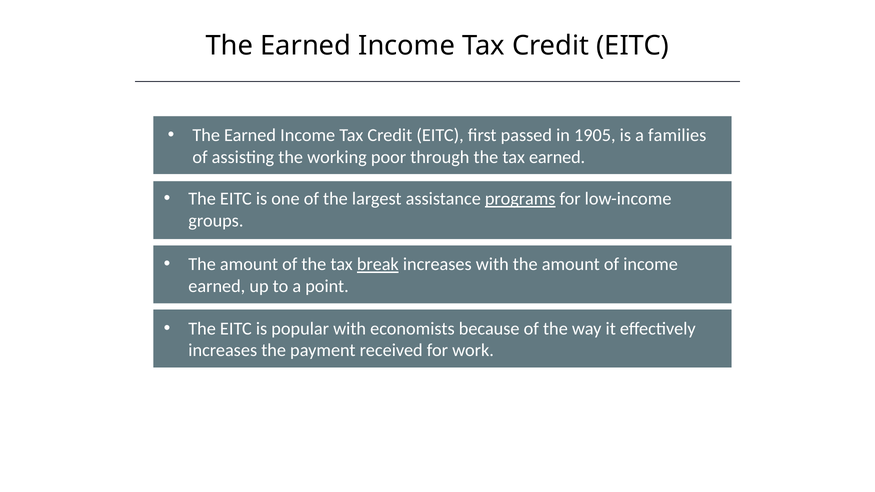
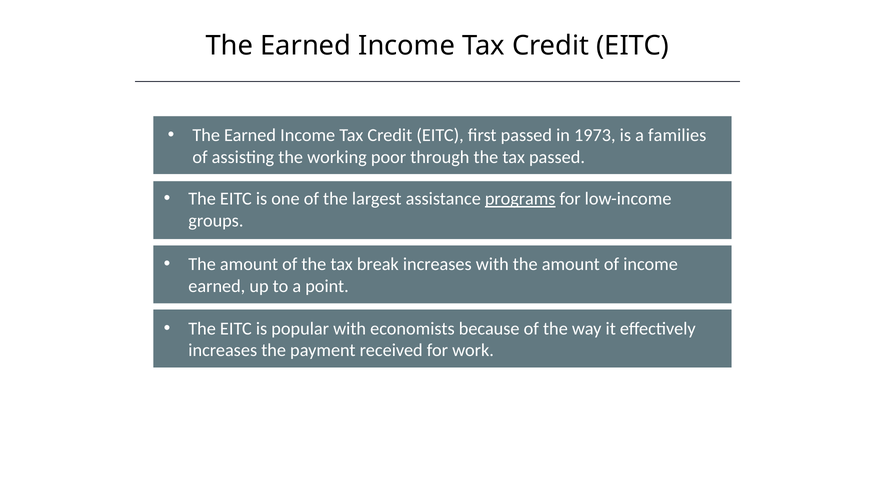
1905: 1905 -> 1973 (595, 135)
tax earned: earned -> passed (557, 157)
break underline: present -> none (378, 264)
